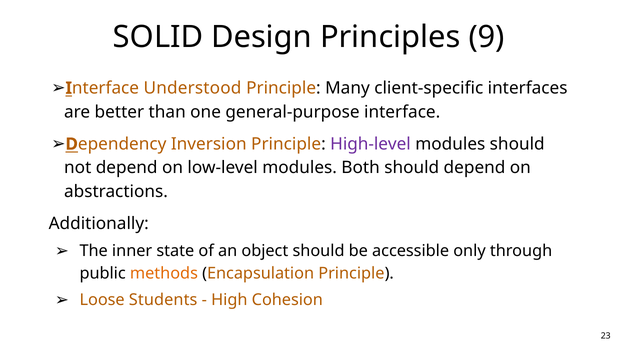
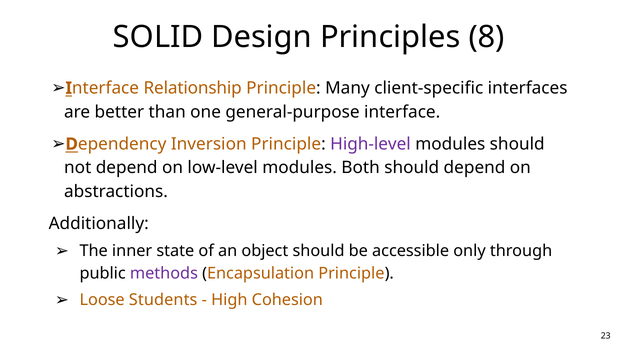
9: 9 -> 8 (487, 37)
Understood: Understood -> Relationship (193, 88)
methods colour: orange -> purple (164, 274)
